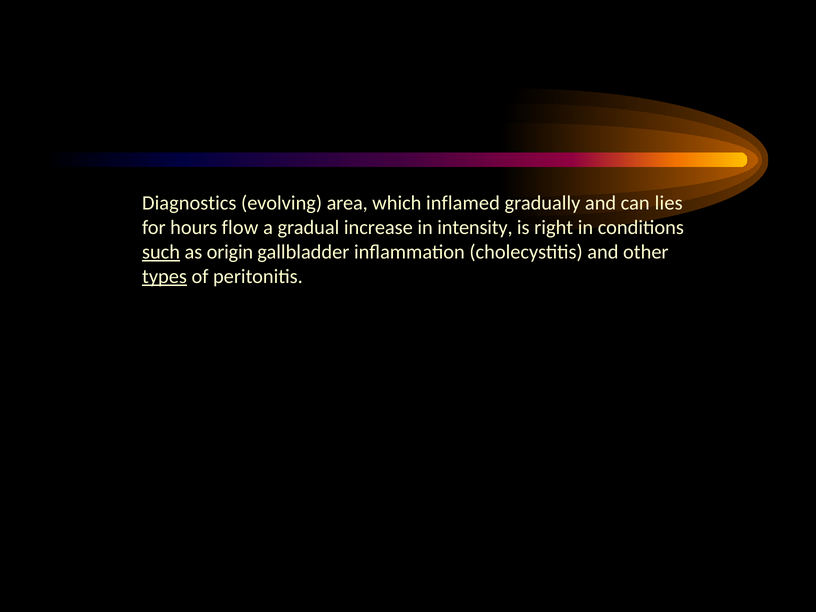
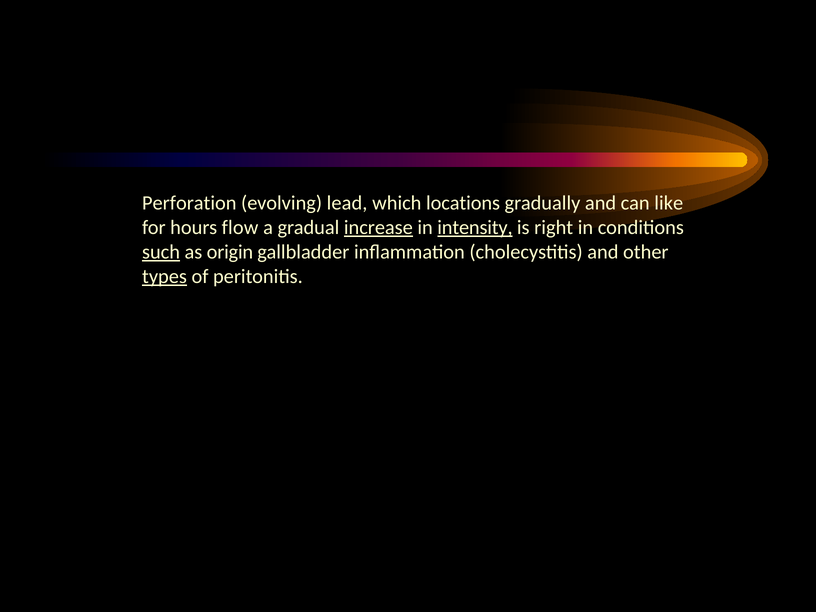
Diagnostics: Diagnostics -> Perforation (189, 203)
area: area -> lead (347, 203)
inflamed: inflamed -> locations (463, 203)
lies: lies -> like (669, 203)
increase underline: none -> present (378, 228)
intensity underline: none -> present (475, 228)
